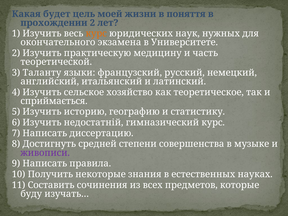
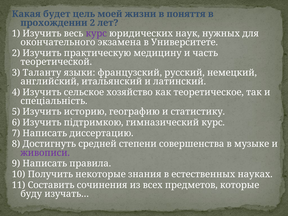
курс colour: orange -> purple (96, 34)
сприймається: сприймається -> спеціальність (54, 101)
недостатній: недостатній -> підтримкою (94, 122)
